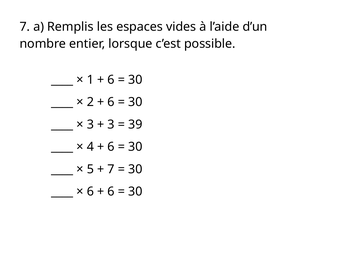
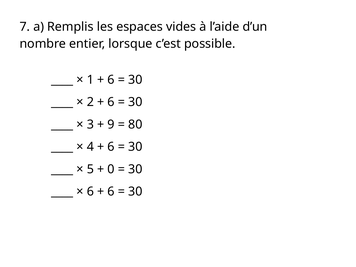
3: 3 -> 9 (111, 124)
39: 39 -> 80 (135, 124)
7: 7 -> 0 (111, 169)
